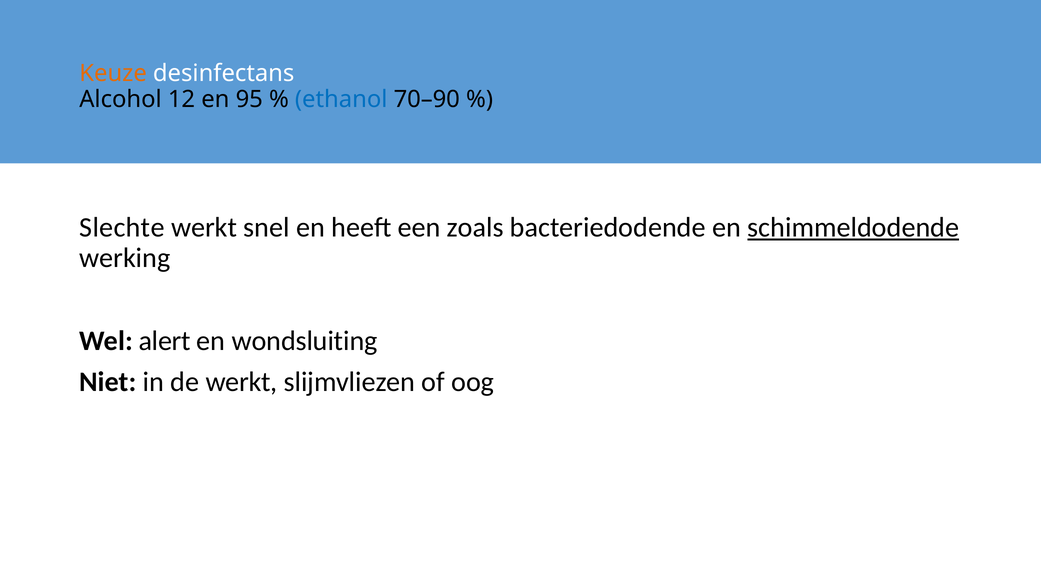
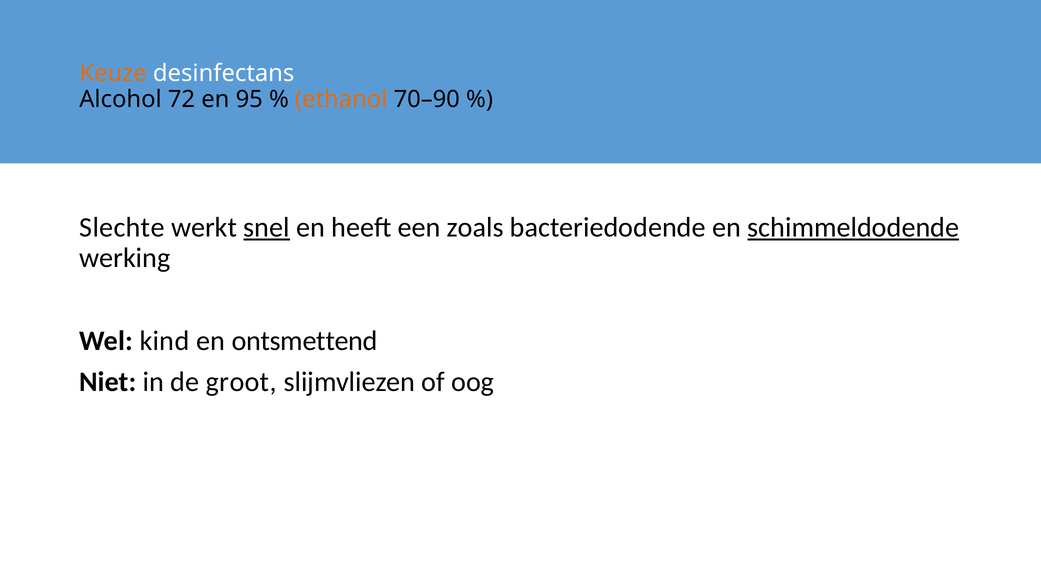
12: 12 -> 72 (182, 99)
ethanol colour: blue -> orange (341, 99)
snel underline: none -> present (267, 227)
alert: alert -> kind (164, 340)
wondsluiting: wondsluiting -> ontsmettend (305, 340)
de werkt: werkt -> groot (241, 382)
